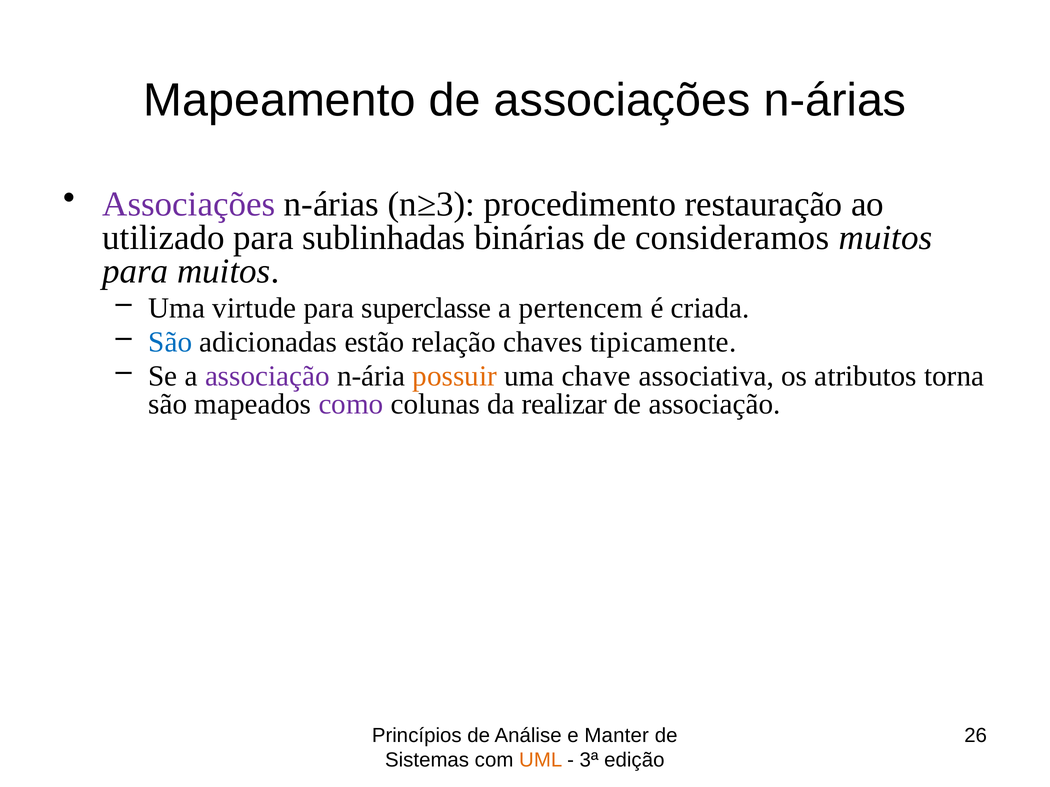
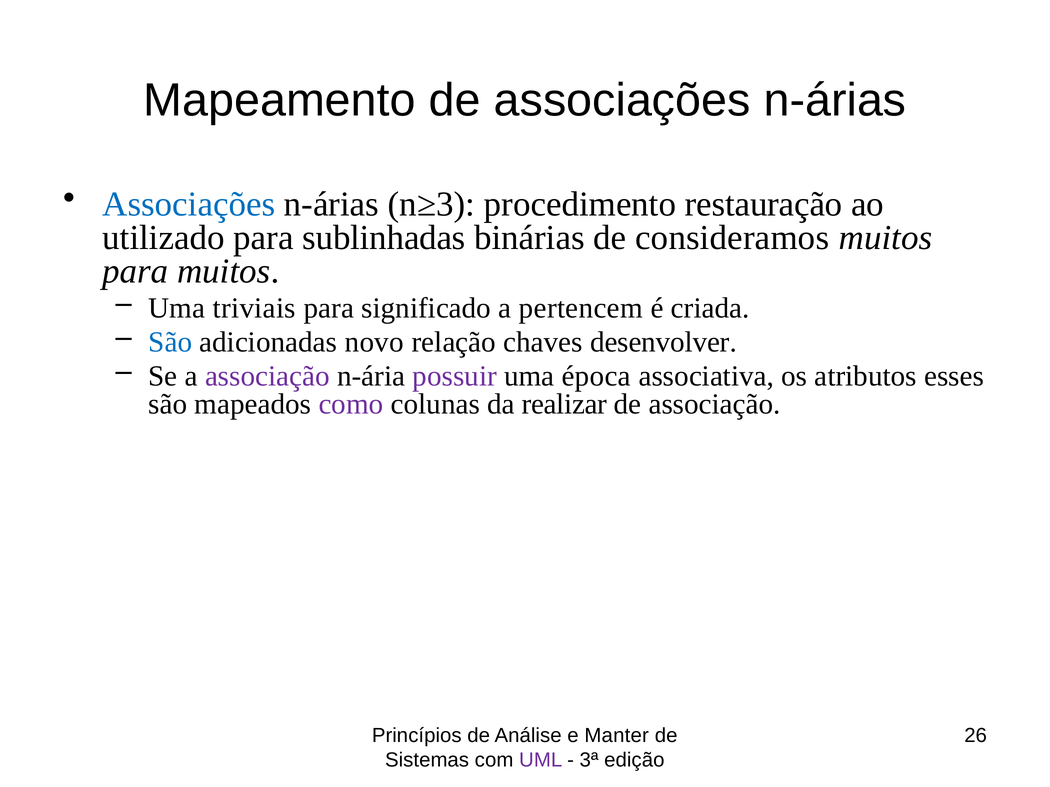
Associações colour: purple -> blue (189, 204)
virtude: virtude -> triviais (254, 308)
superclasse: superclasse -> significado (426, 308)
estão: estão -> novo (374, 342)
tipicamente: tipicamente -> desenvolver (663, 342)
possuir colour: orange -> purple (455, 376)
chave: chave -> época (596, 376)
torna: torna -> esses (954, 376)
UML colour: orange -> purple (541, 761)
